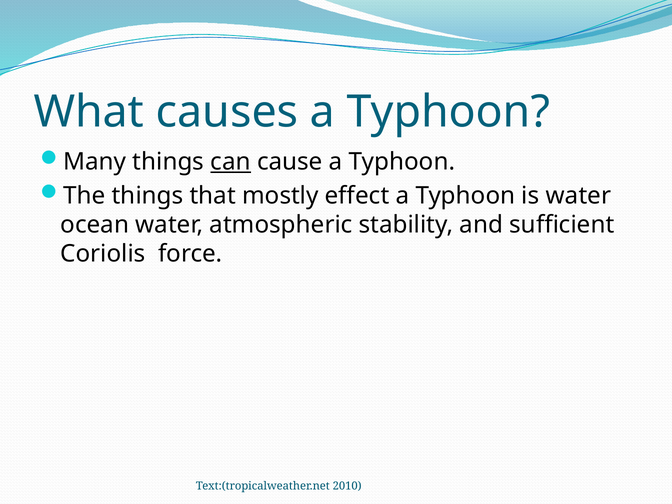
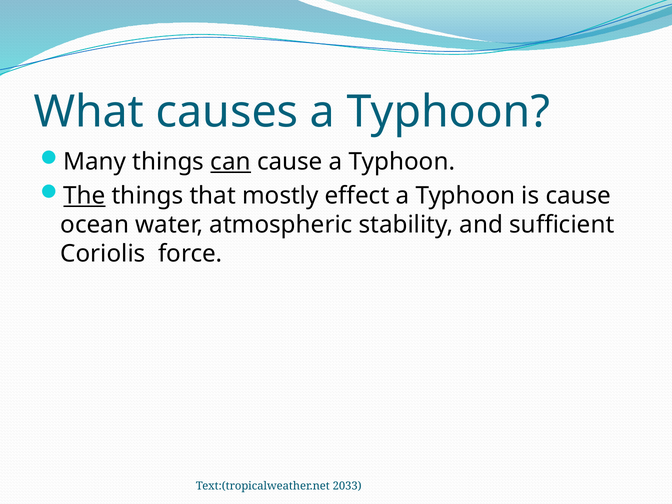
The underline: none -> present (84, 196)
is water: water -> cause (578, 196)
2010: 2010 -> 2033 (347, 486)
